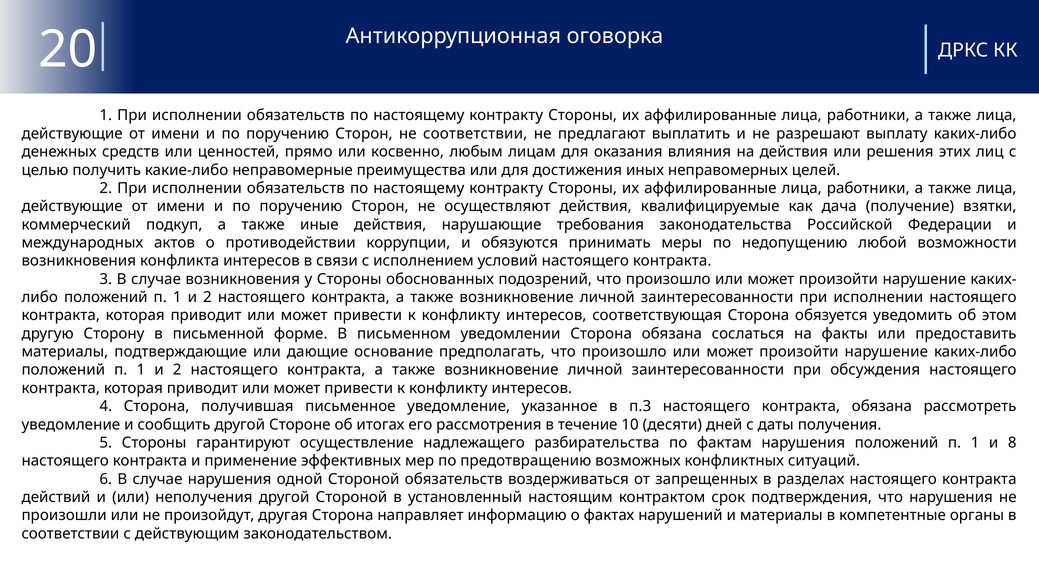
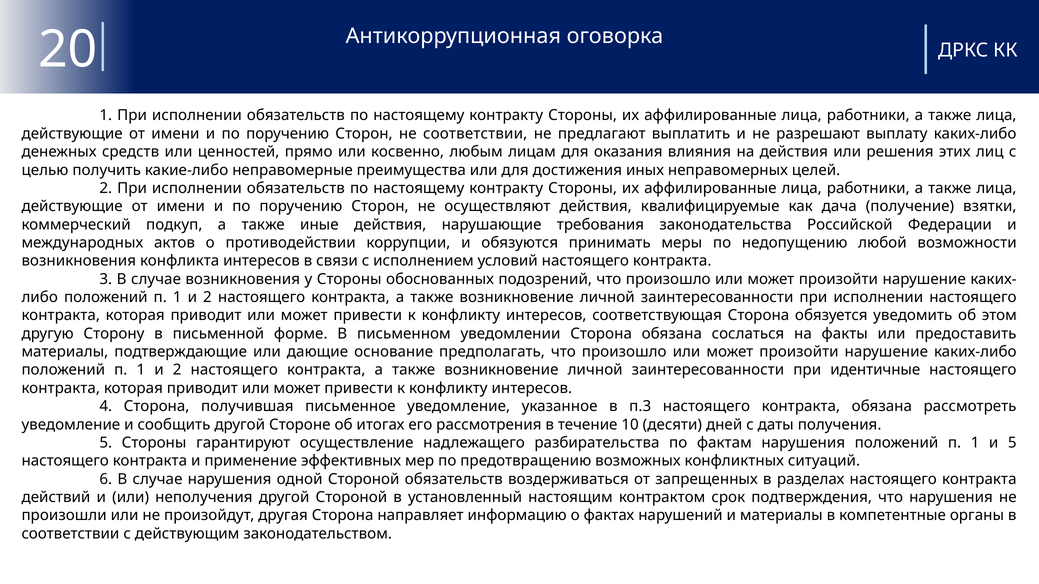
обсуждения: обсуждения -> идентичные (875, 370)
и 8: 8 -> 5 (1012, 443)
